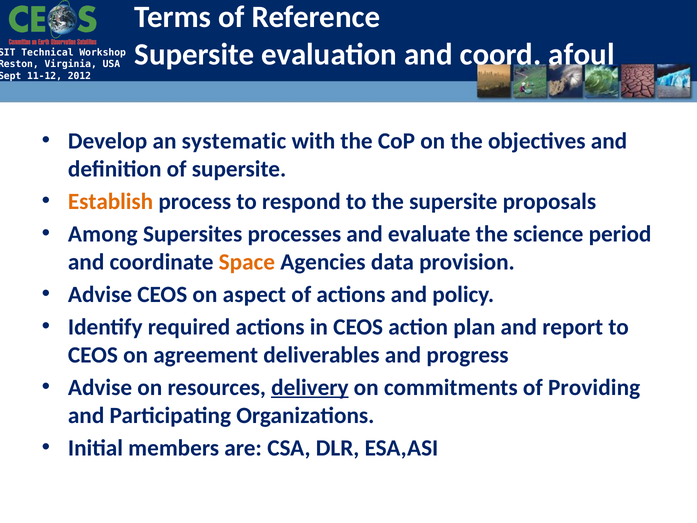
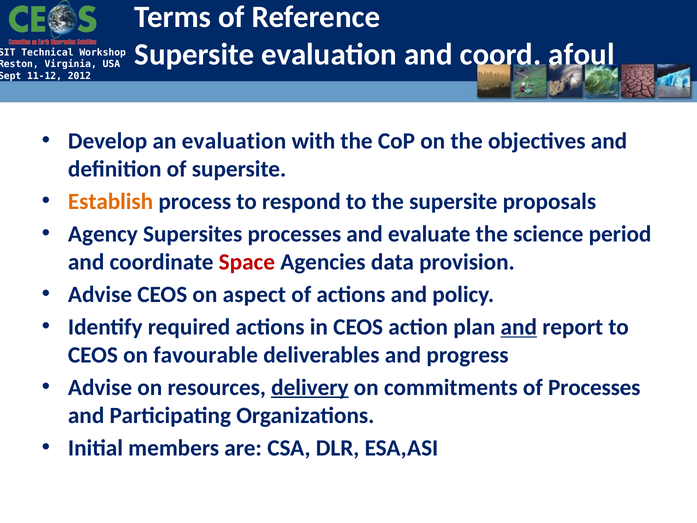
an systematic: systematic -> evaluation (234, 141)
Among: Among -> Agency (103, 234)
Space colour: orange -> red (247, 262)
and underline: none -> present (519, 327)
agreement: agreement -> favourable (206, 355)
of Providing: Providing -> Processes (594, 387)
